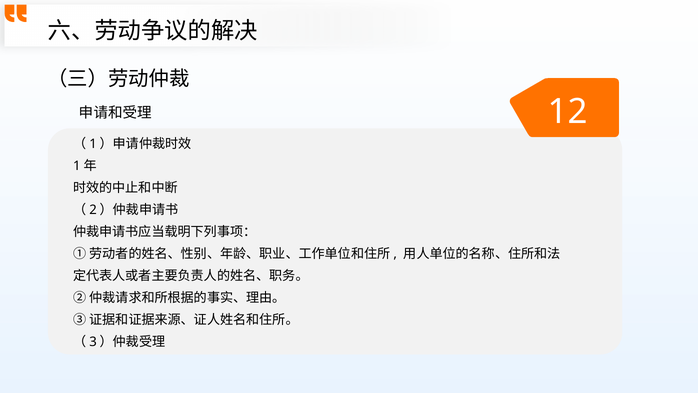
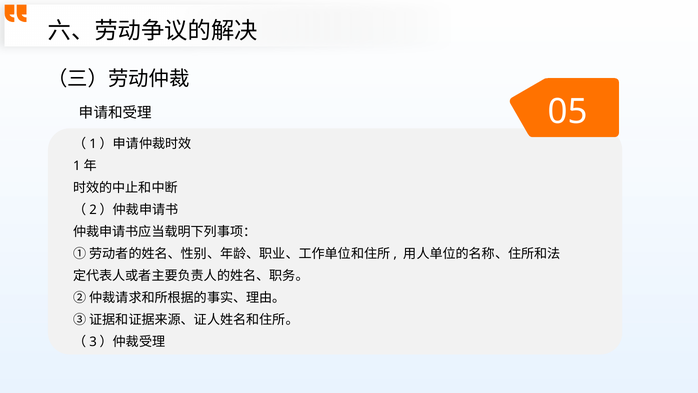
12: 12 -> 05 (568, 111)
